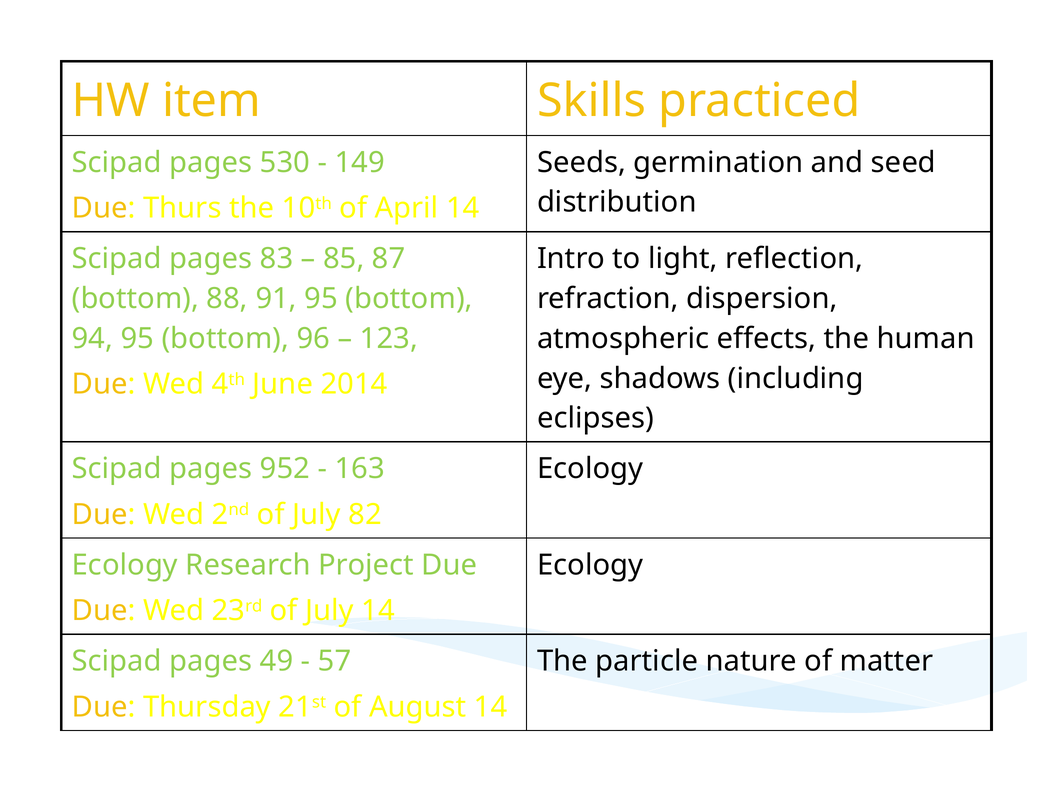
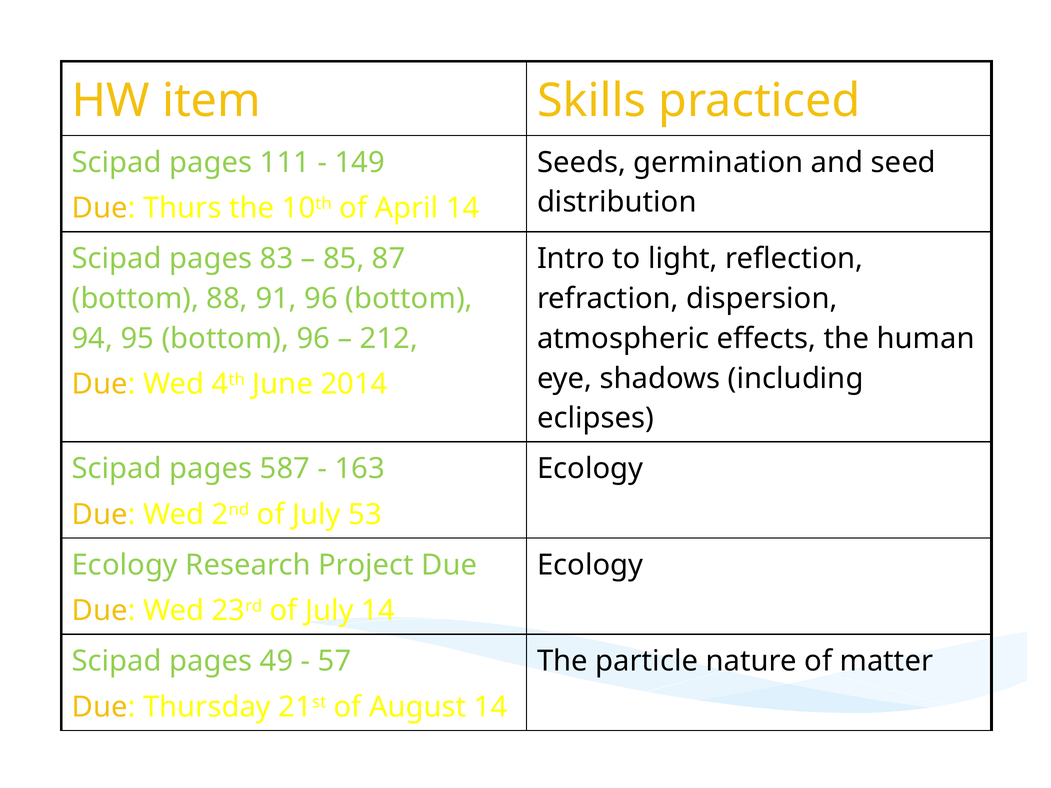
530: 530 -> 111 (285, 162)
91 95: 95 -> 96 (321, 299)
123: 123 -> 212 (389, 339)
952: 952 -> 587 (285, 469)
82: 82 -> 53 (365, 515)
